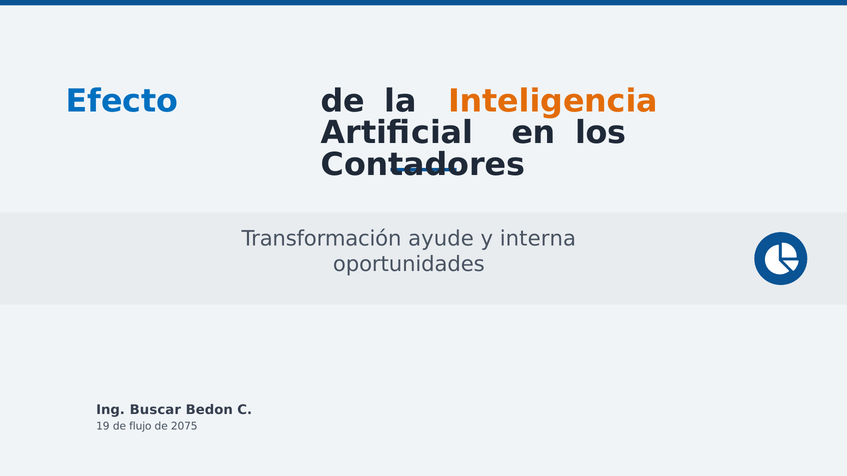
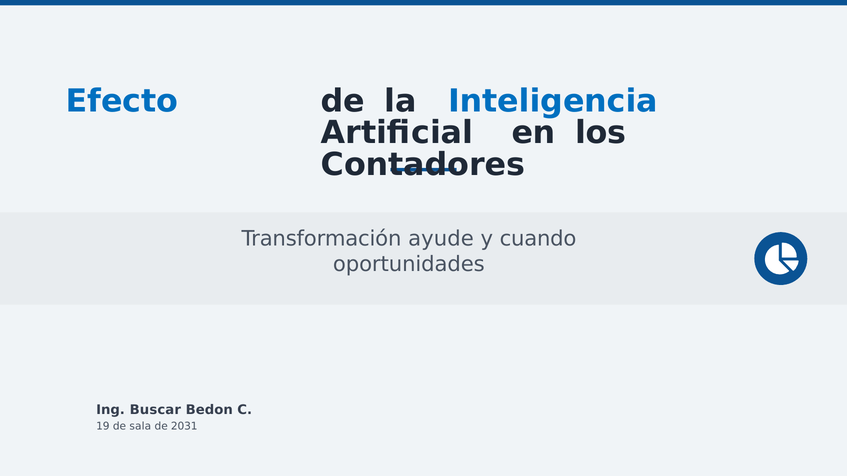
Inteligencia colour: orange -> blue (553, 101)
interna: interna -> cuando (538, 239)
flujo: flujo -> sala (140, 427)
2075: 2075 -> 2031 (184, 427)
